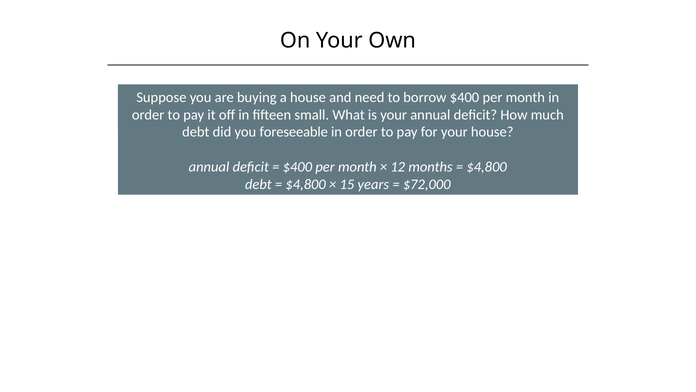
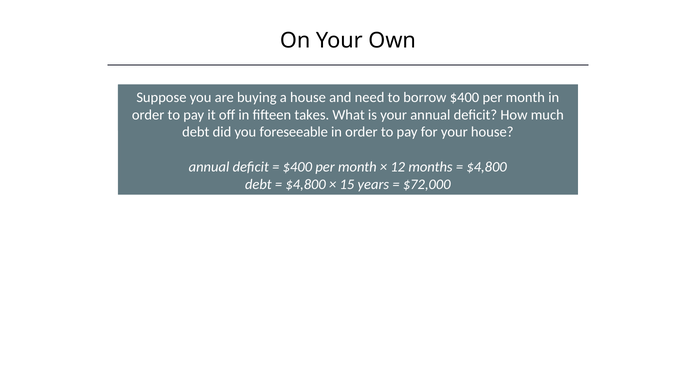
small: small -> takes (312, 115)
